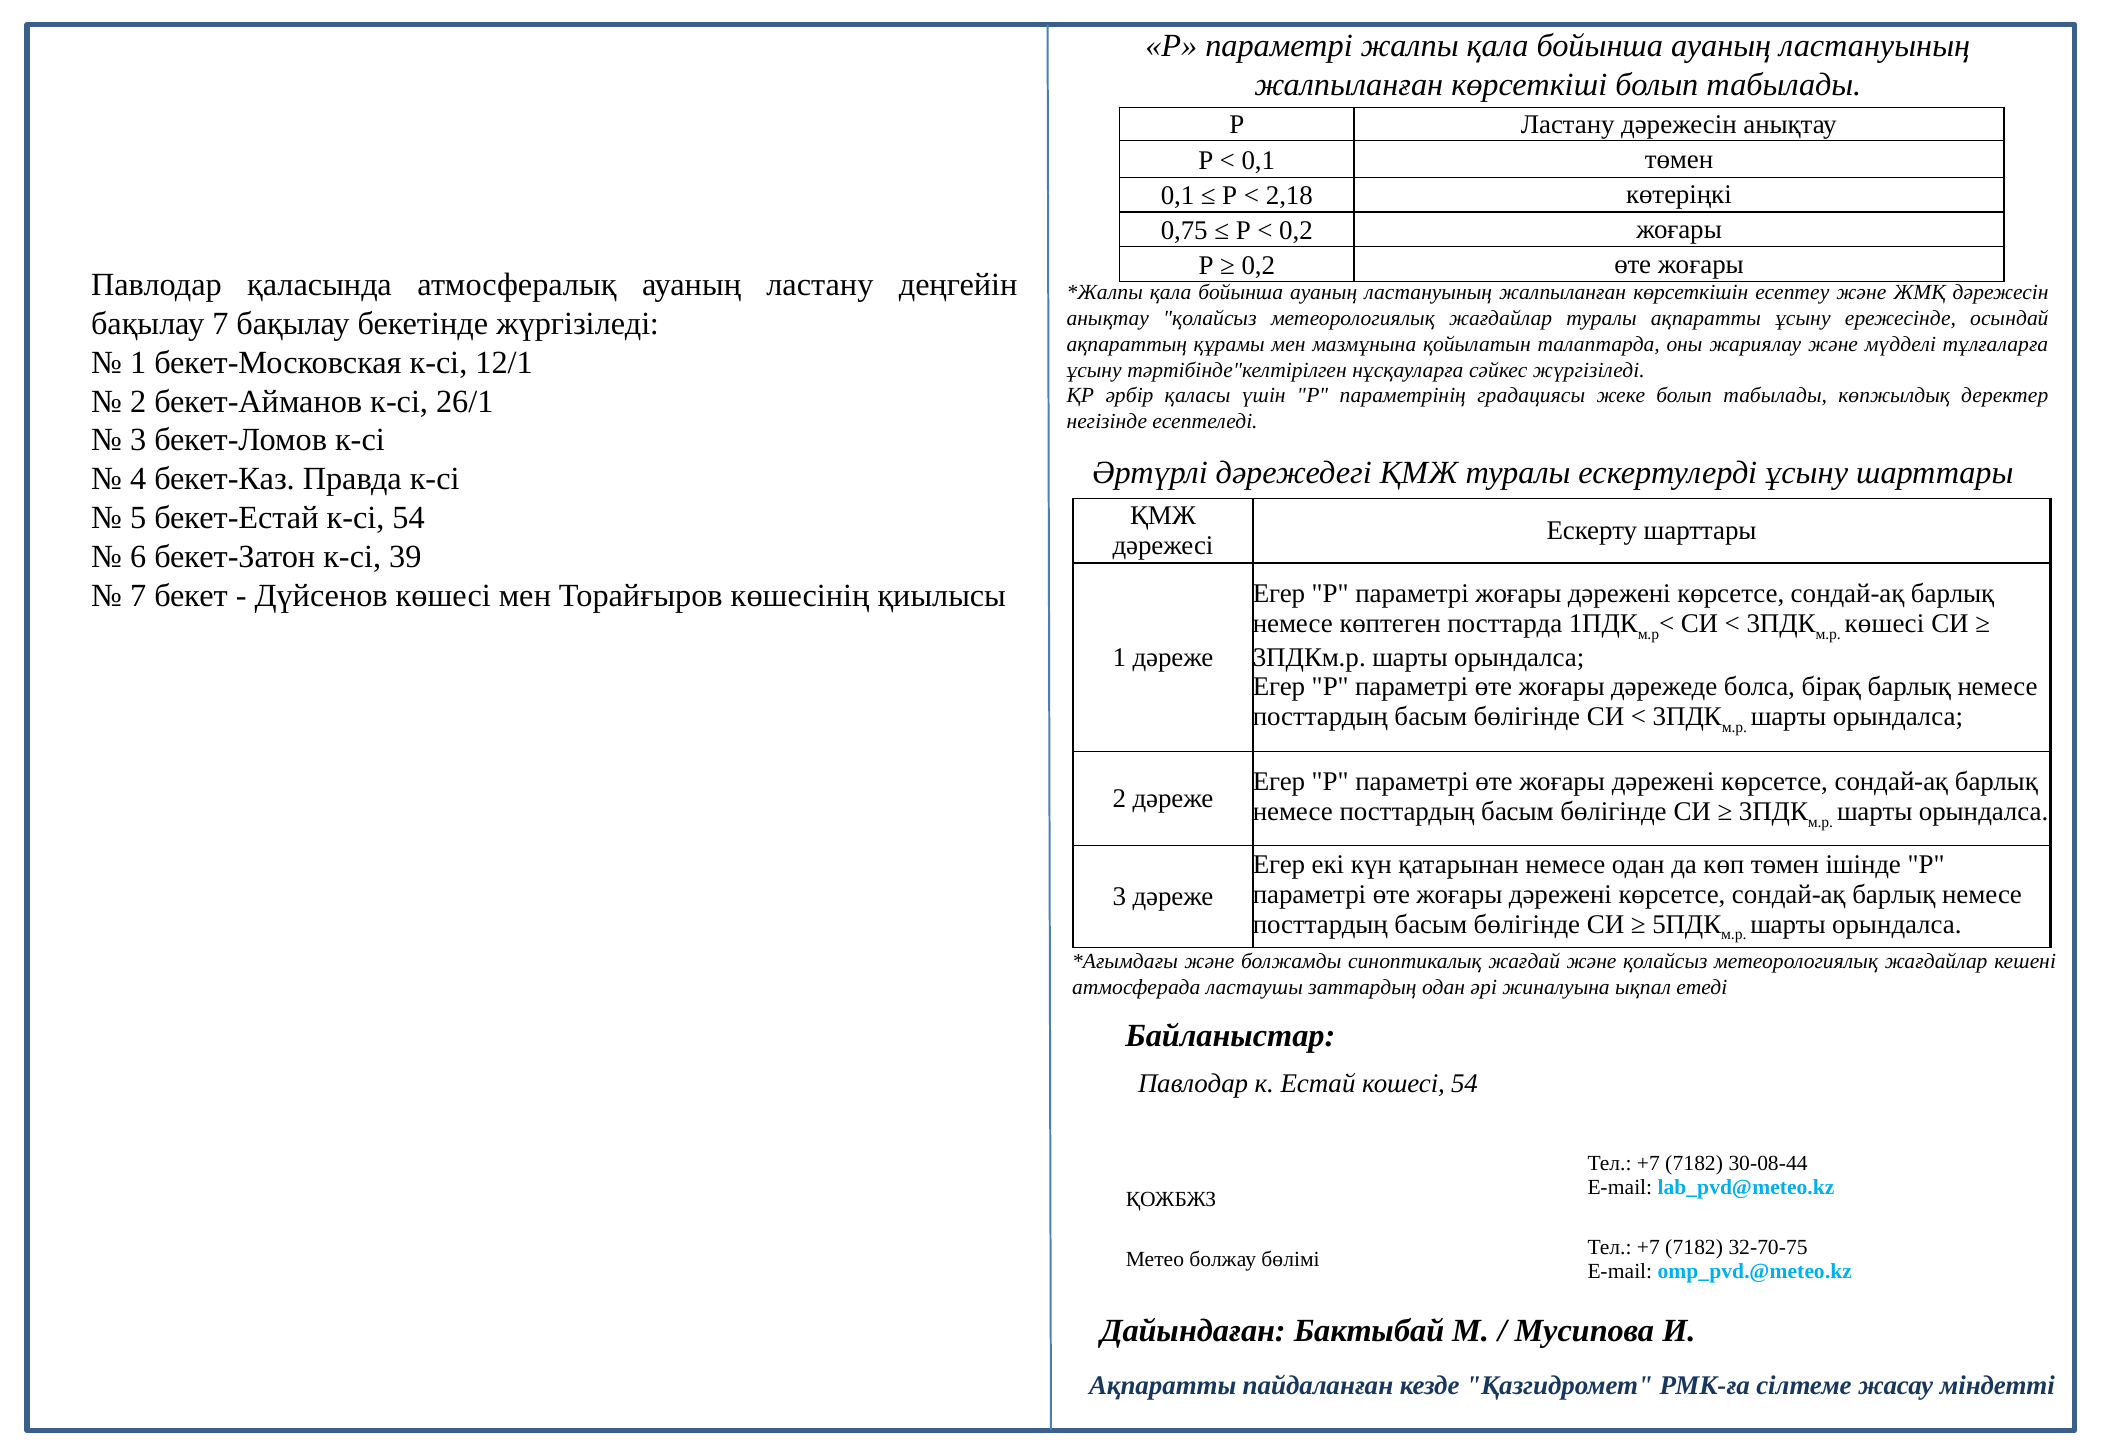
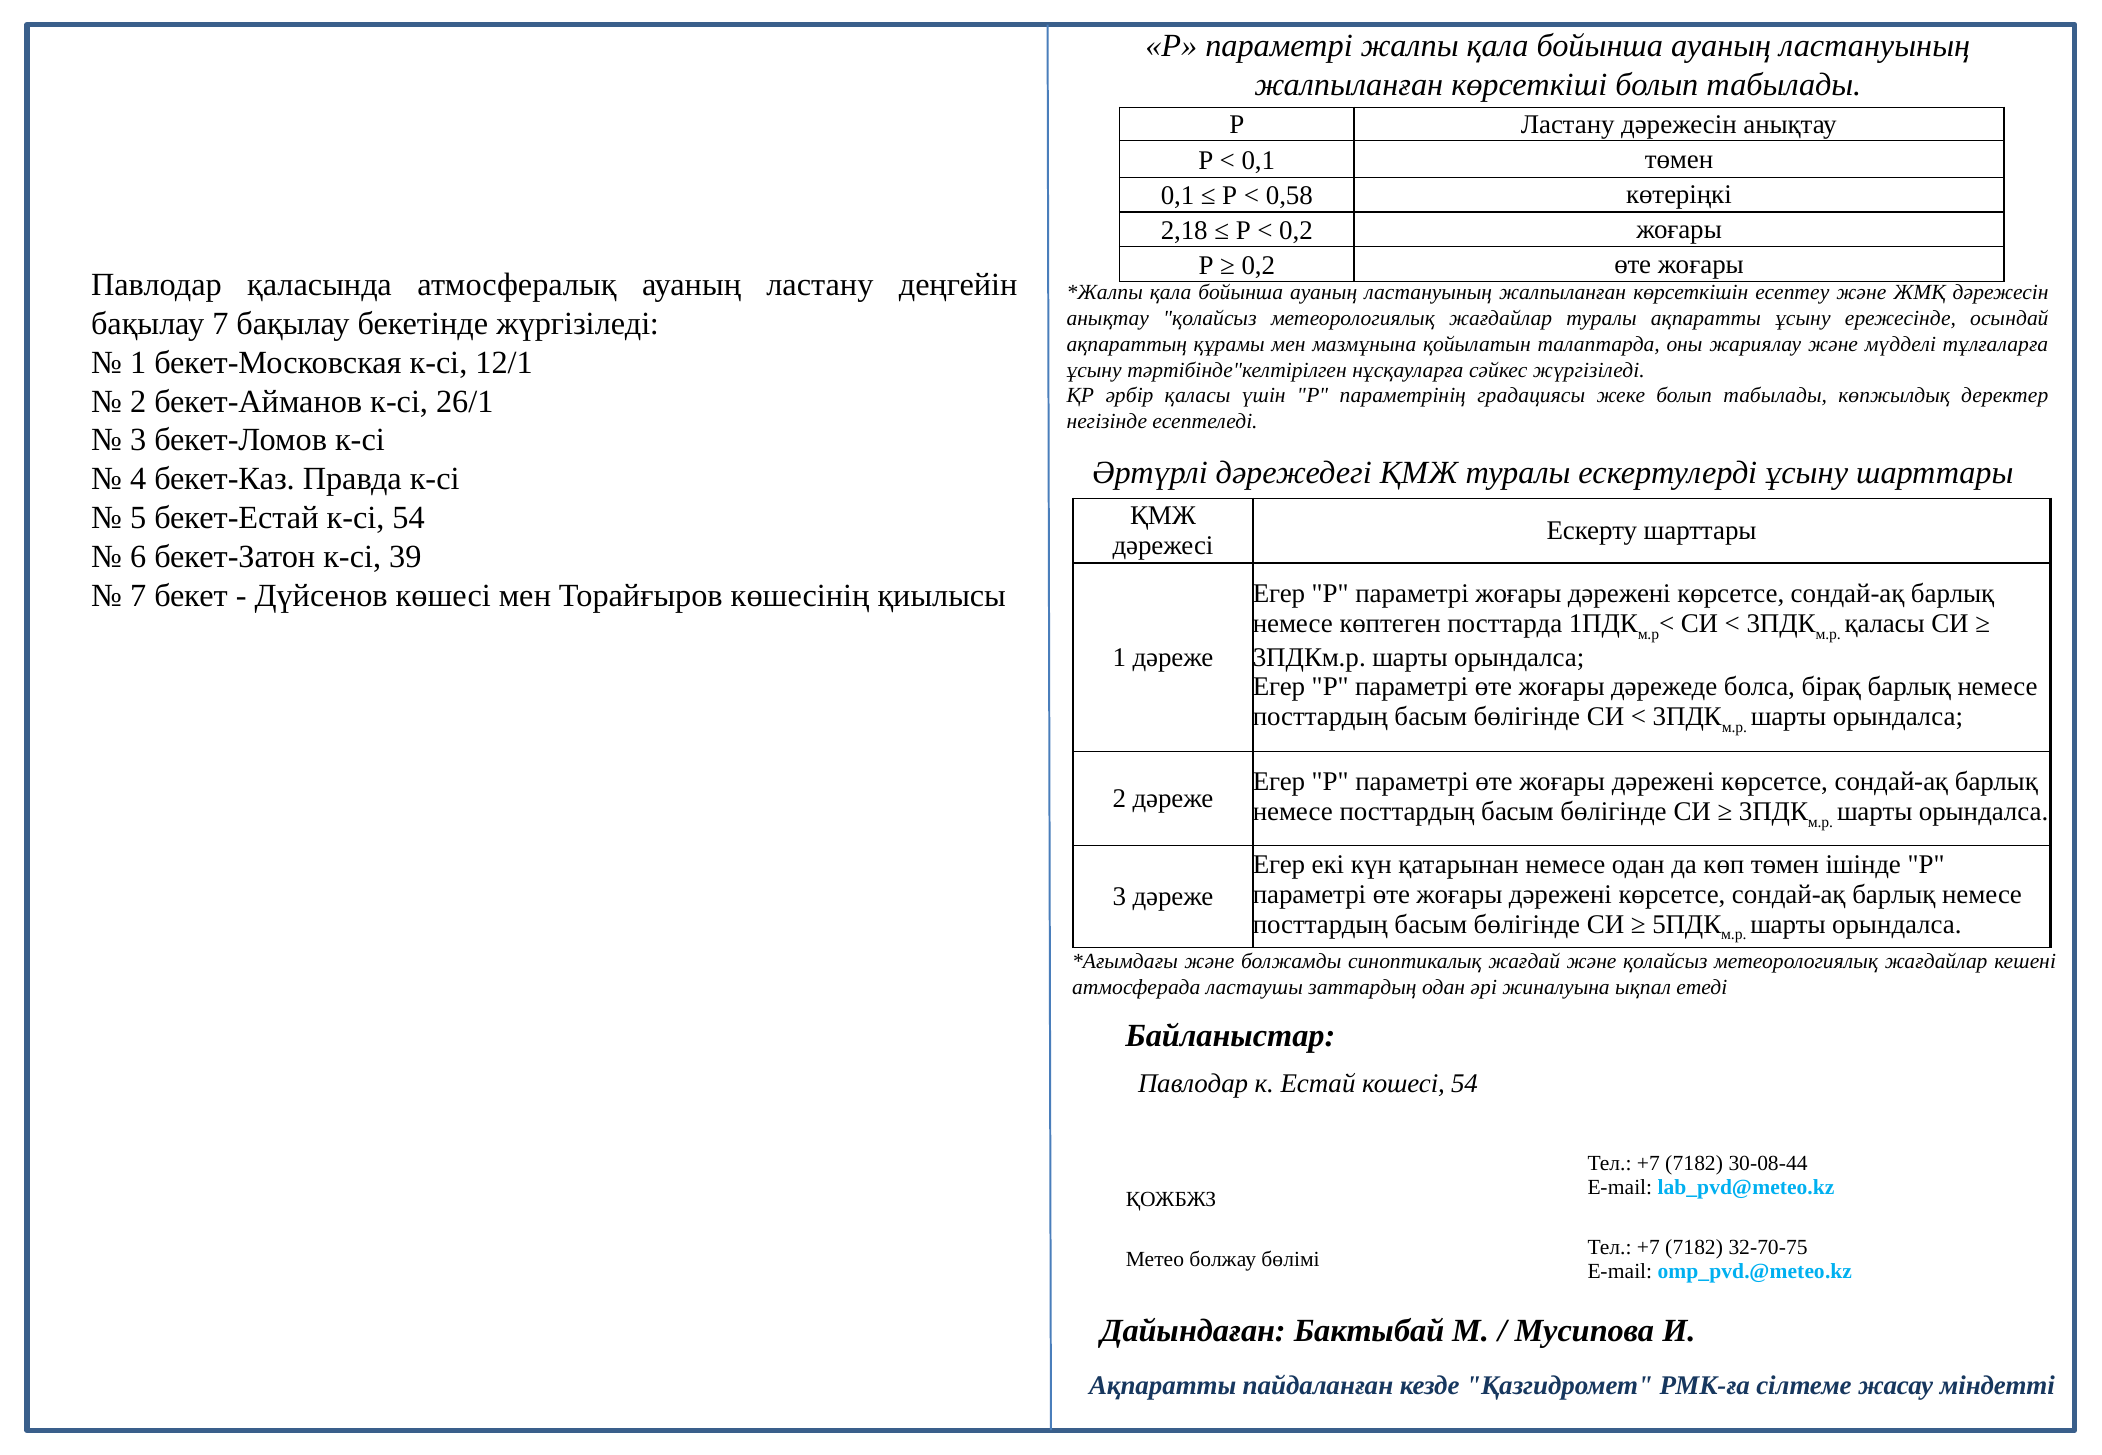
2,18: 2,18 -> 0,58 (1289, 196)
0,75: 0,75 -> 2,18 (1184, 231)
көшесі: көшесі -> қаласы (1885, 623)
